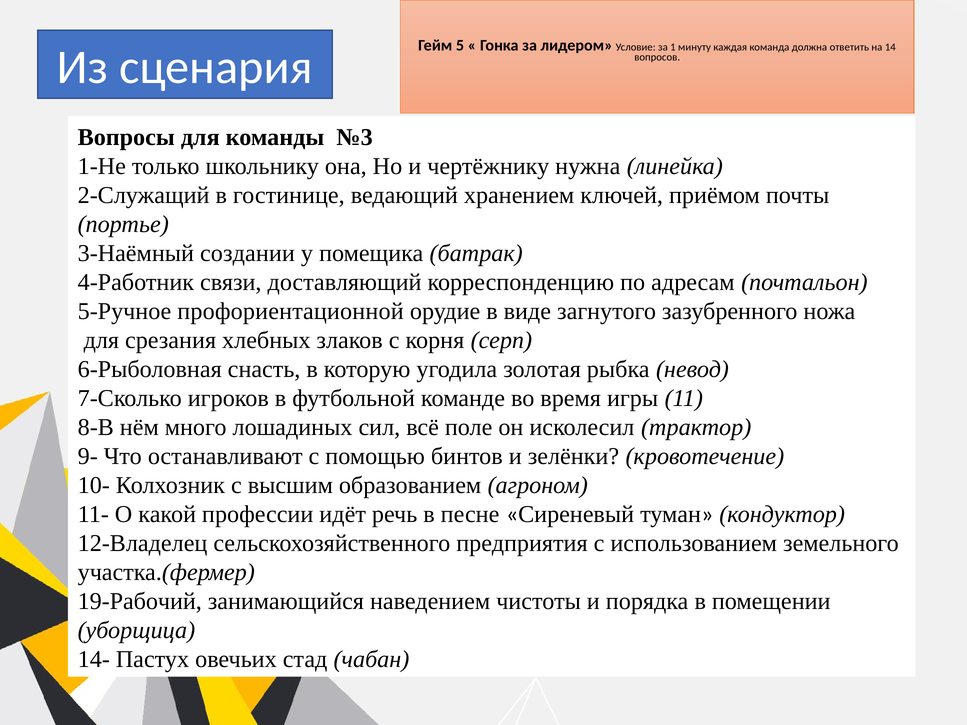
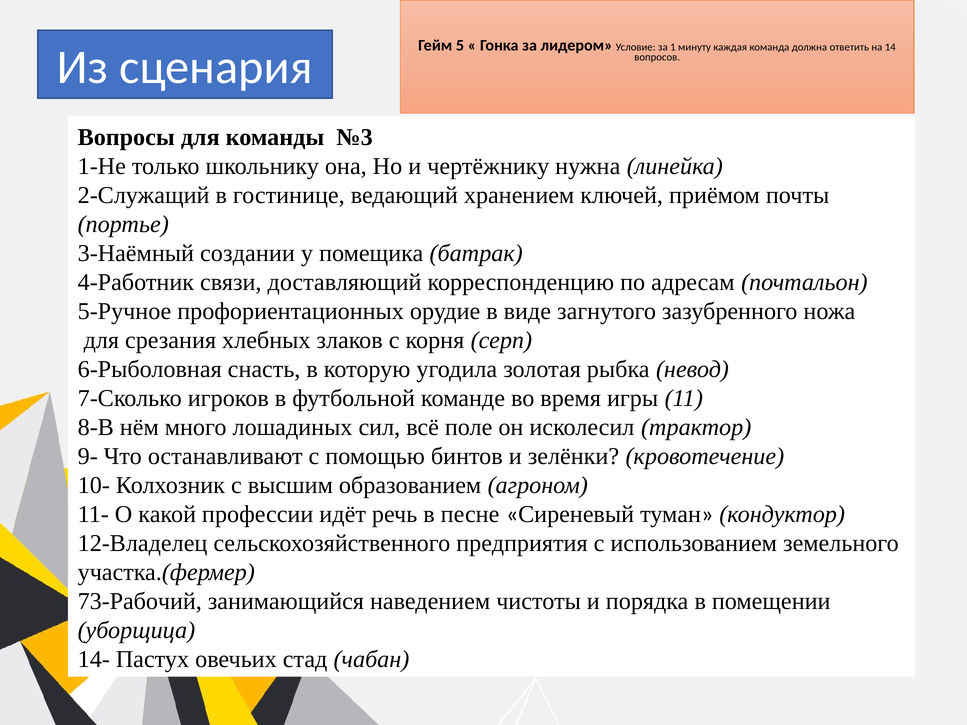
профориентационной: профориентационной -> профориентационных (291, 311)
19-Рабочий: 19-Рабочий -> 73-Рабочий (140, 601)
